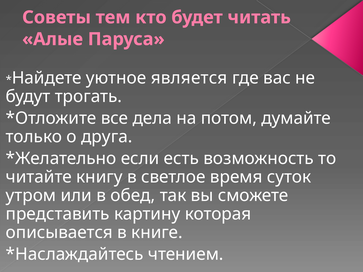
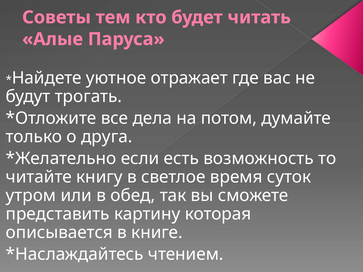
является: является -> отражает (189, 78)
